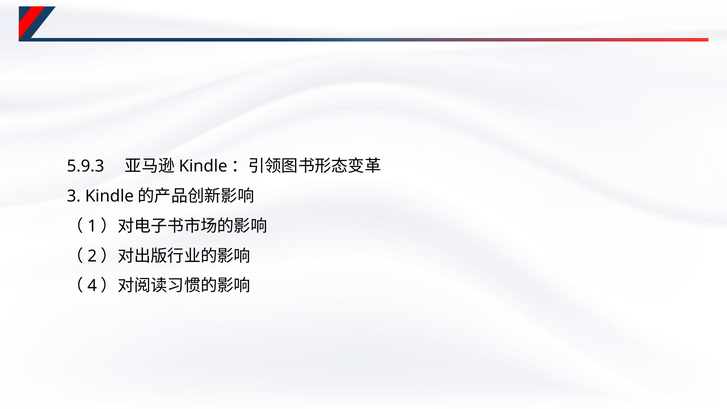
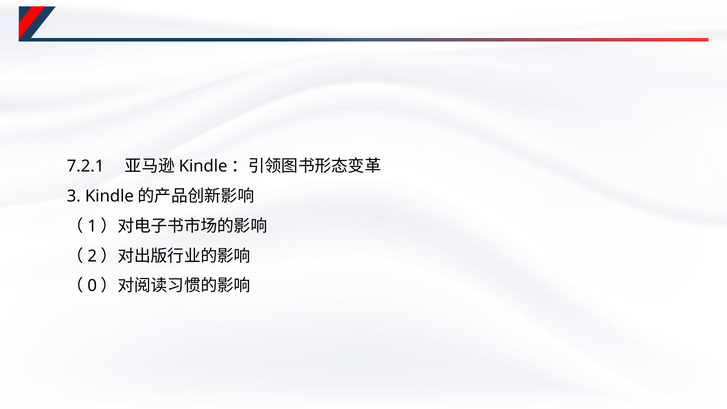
5.9.3: 5.9.3 -> 7.2.1 (86, 166)
4: 4 -> 0 (92, 286)
